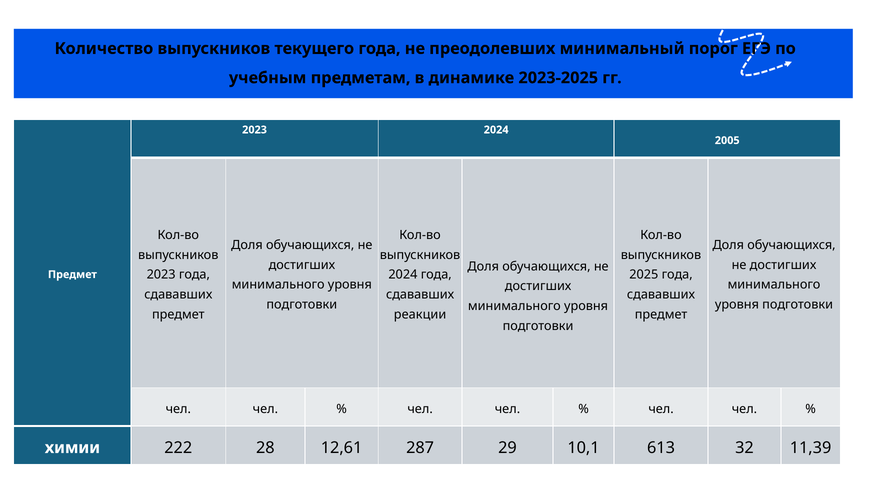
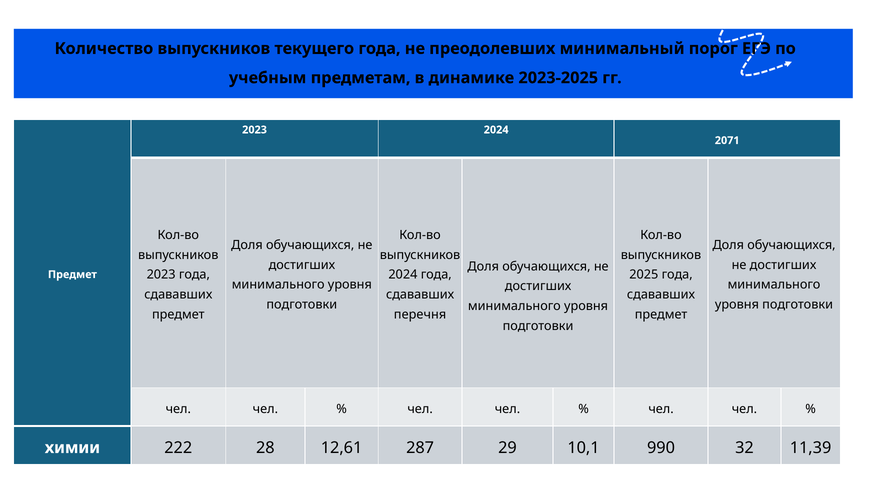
2005: 2005 -> 2071 (727, 140)
реакции: реакции -> перечня (420, 314)
613: 613 -> 990 (661, 448)
